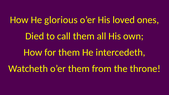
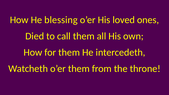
glorious: glorious -> blessing (61, 20)
